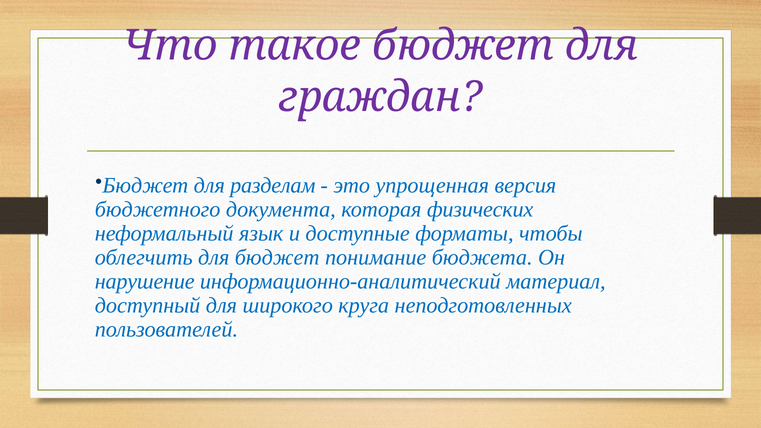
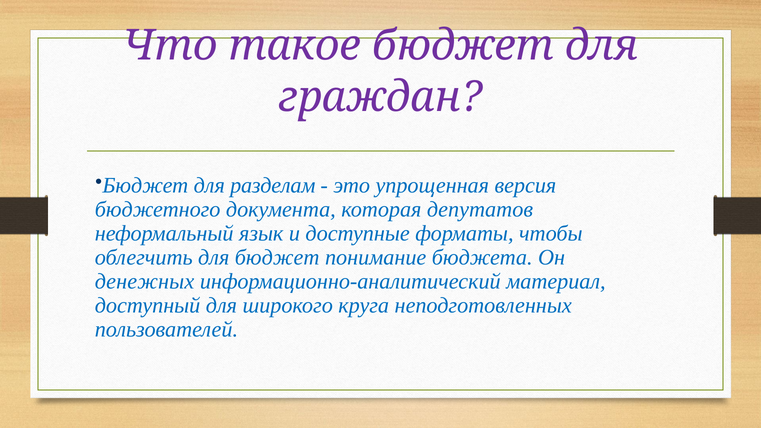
физических: физических -> депутатов (480, 210)
нарушение: нарушение -> денежных (145, 281)
